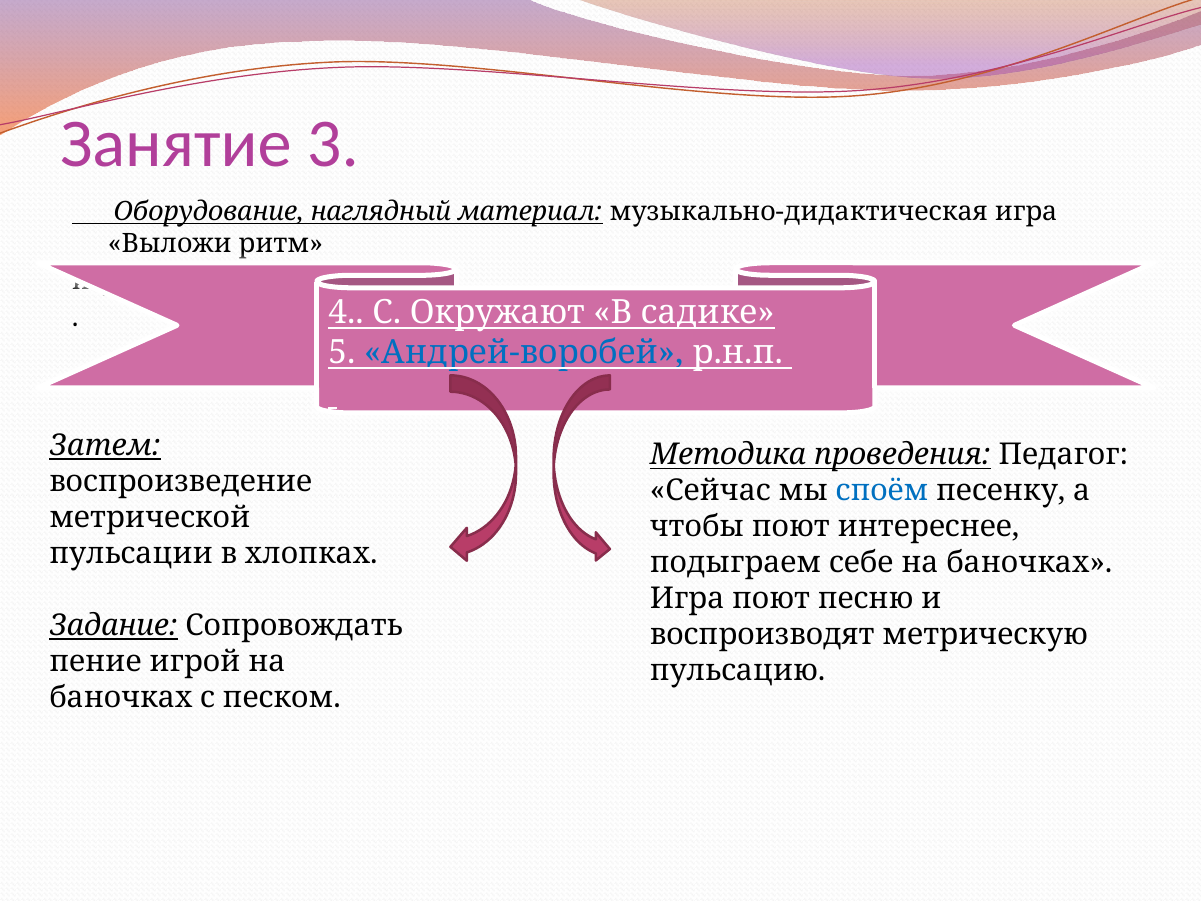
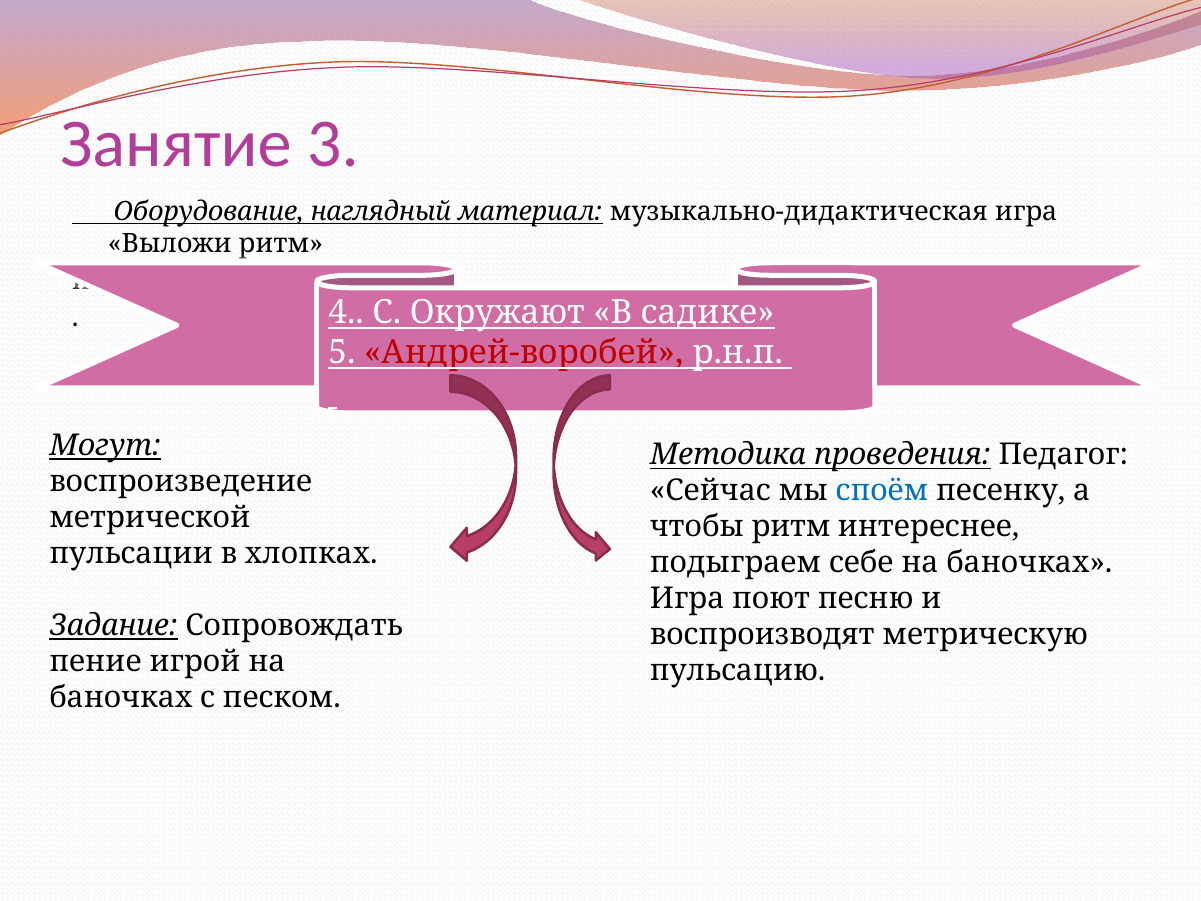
Андрей-воробей colour: blue -> red (524, 353)
Затем: Затем -> Могут (105, 445)
чтобы поют: поют -> ритм (791, 527)
